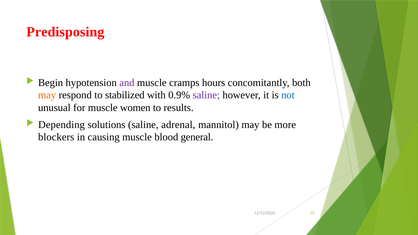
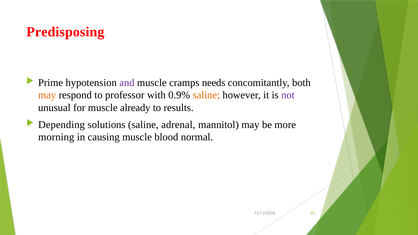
Begin: Begin -> Prime (51, 83)
hours: hours -> needs (214, 83)
stabilized: stabilized -> professor (125, 95)
saline colour: purple -> orange (206, 95)
not colour: blue -> purple (288, 95)
women: women -> already (135, 108)
blockers: blockers -> morning (56, 137)
general: general -> normal (197, 137)
